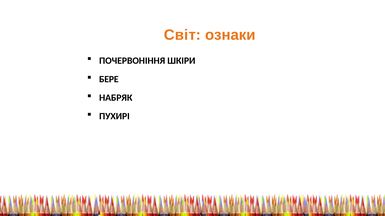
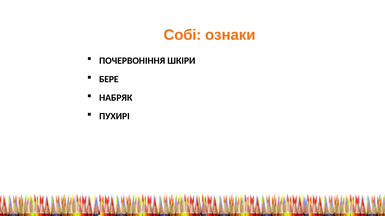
Світ: Світ -> Собі (183, 35)
